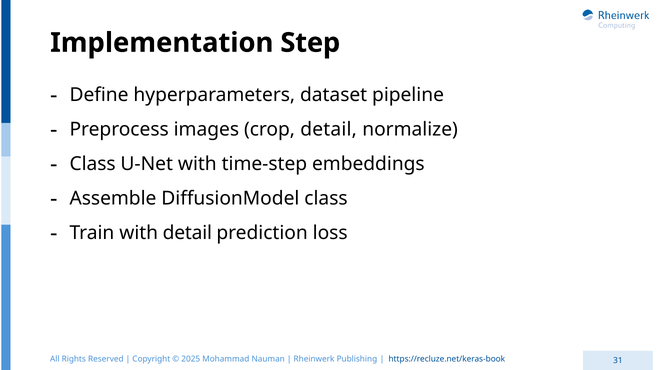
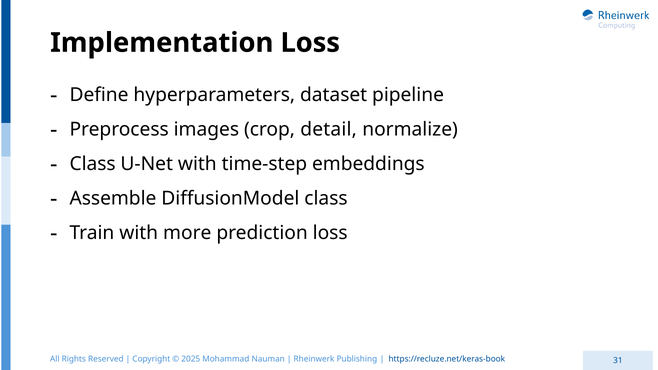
Implementation Step: Step -> Loss (310, 43)
with detail: detail -> more (187, 233)
